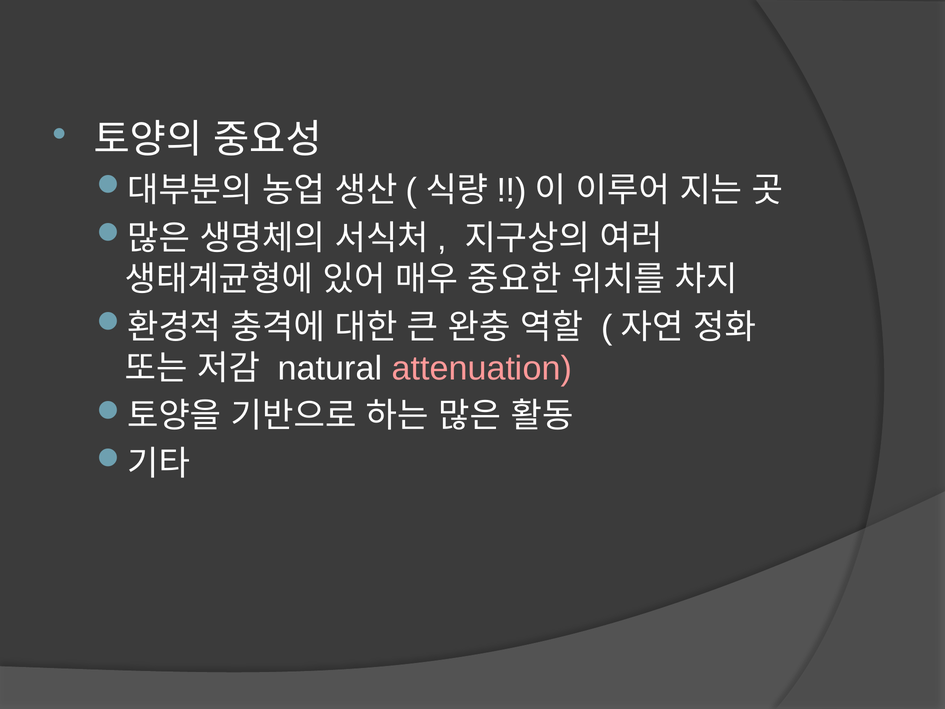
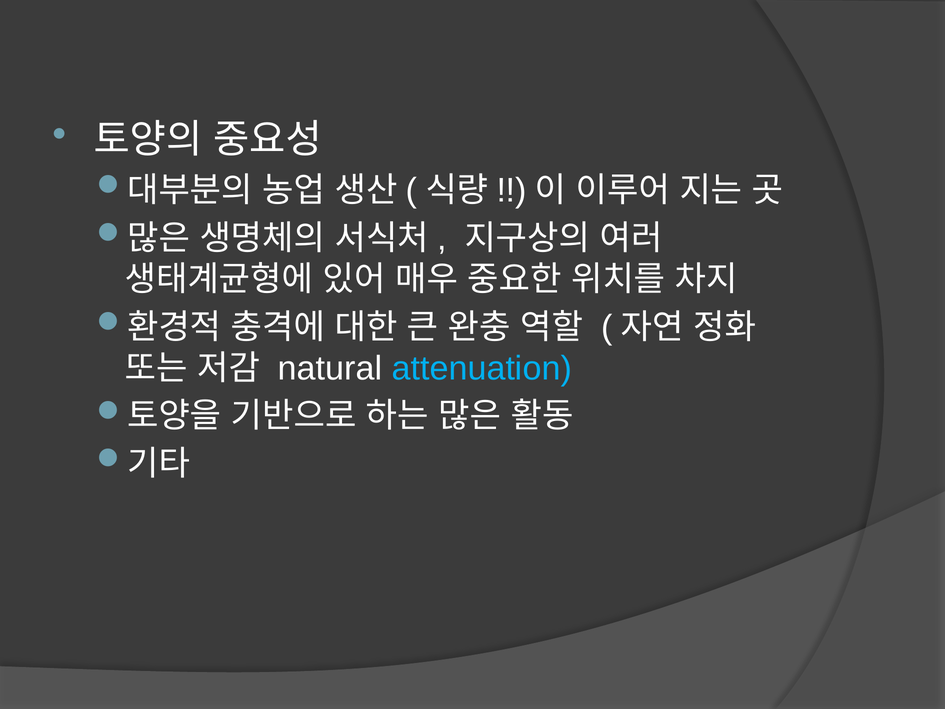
attenuation colour: pink -> light blue (482, 368)
